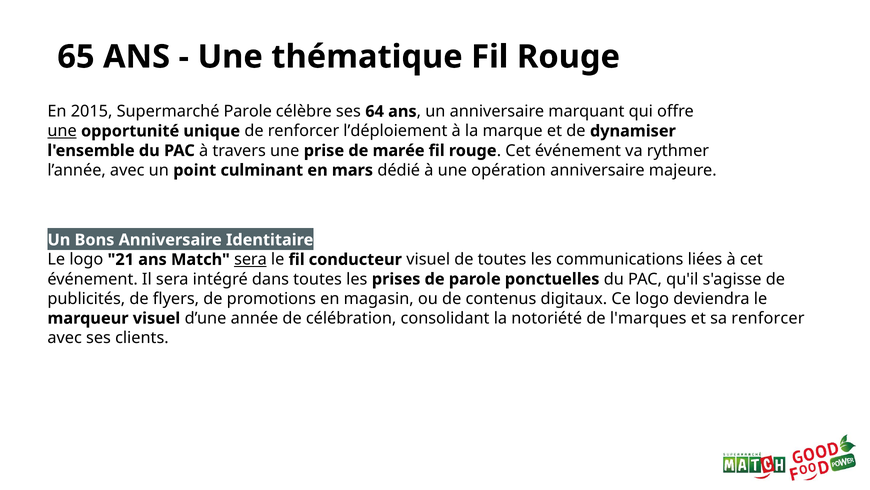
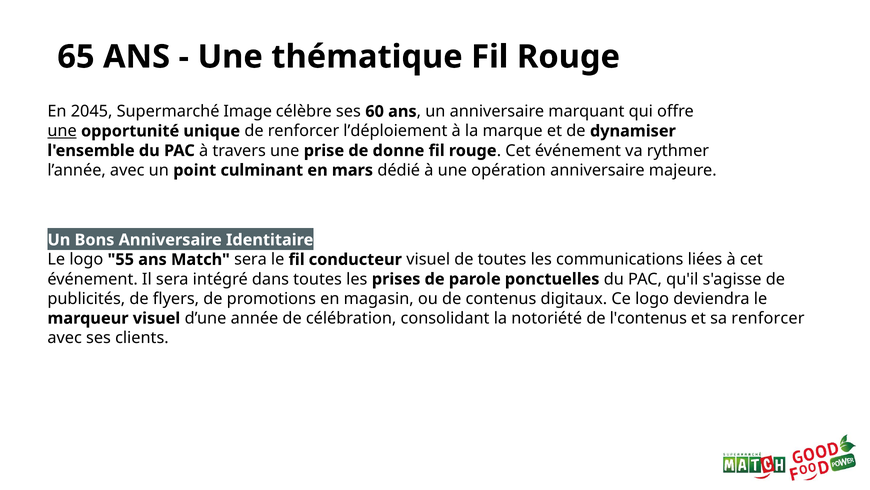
2015: 2015 -> 2045 (92, 111)
Supermarché Parole: Parole -> Image (248, 111)
64: 64 -> 60 (375, 111)
marée: marée -> donne (398, 150)
21: 21 -> 55 (121, 259)
sera underline: present -> none (250, 259)
l'marques: l'marques -> l'contenus (648, 318)
